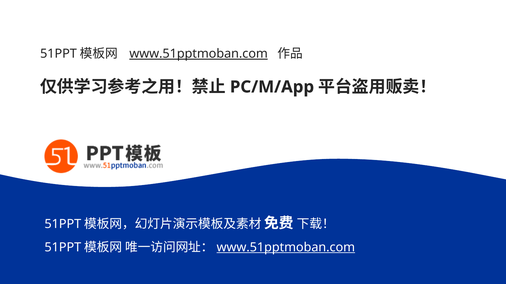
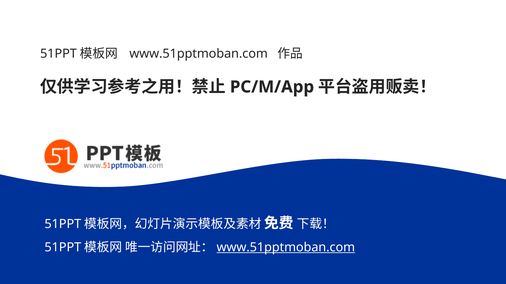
www.51pptmoban.com underline: present -> none (199, 54)
